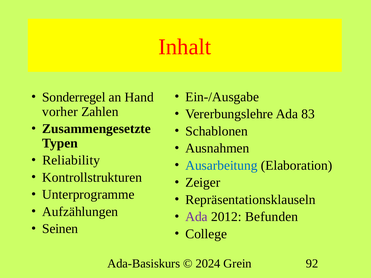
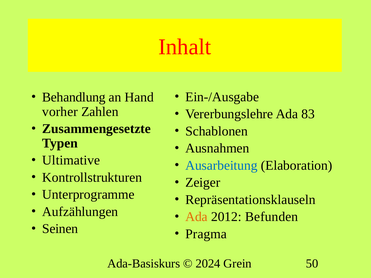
Sonderregel: Sonderregel -> Behandlung (74, 97)
Reliability: Reliability -> Ultimative (71, 160)
Ada colour: purple -> orange (197, 217)
College: College -> Pragma (206, 234)
92: 92 -> 50 (312, 264)
